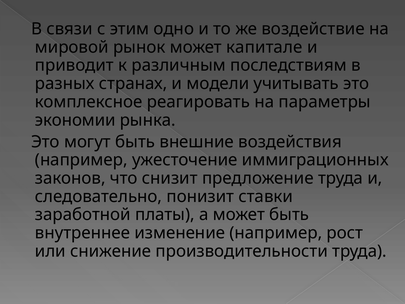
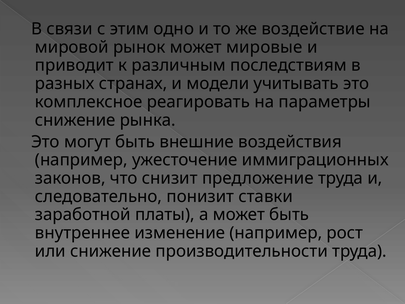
капитале: капитале -> мировые (264, 47)
экономии: экономии -> снижение (75, 120)
